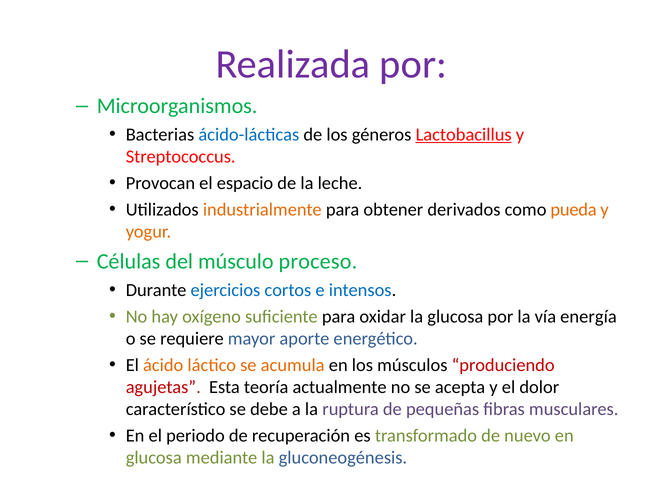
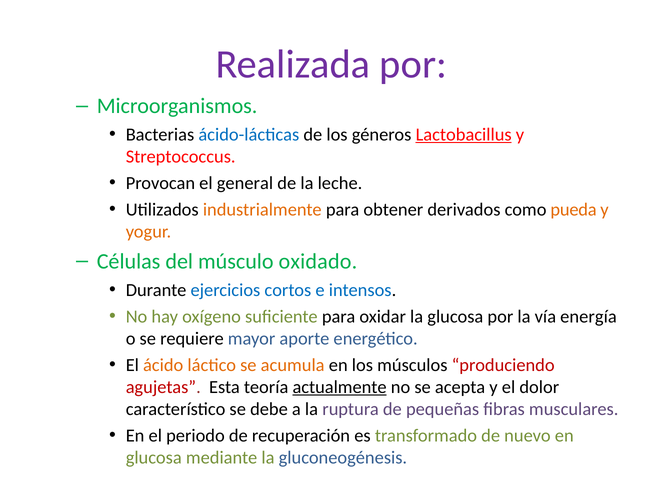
espacio: espacio -> general (245, 183)
proceso: proceso -> oxidado (318, 262)
actualmente underline: none -> present (340, 387)
